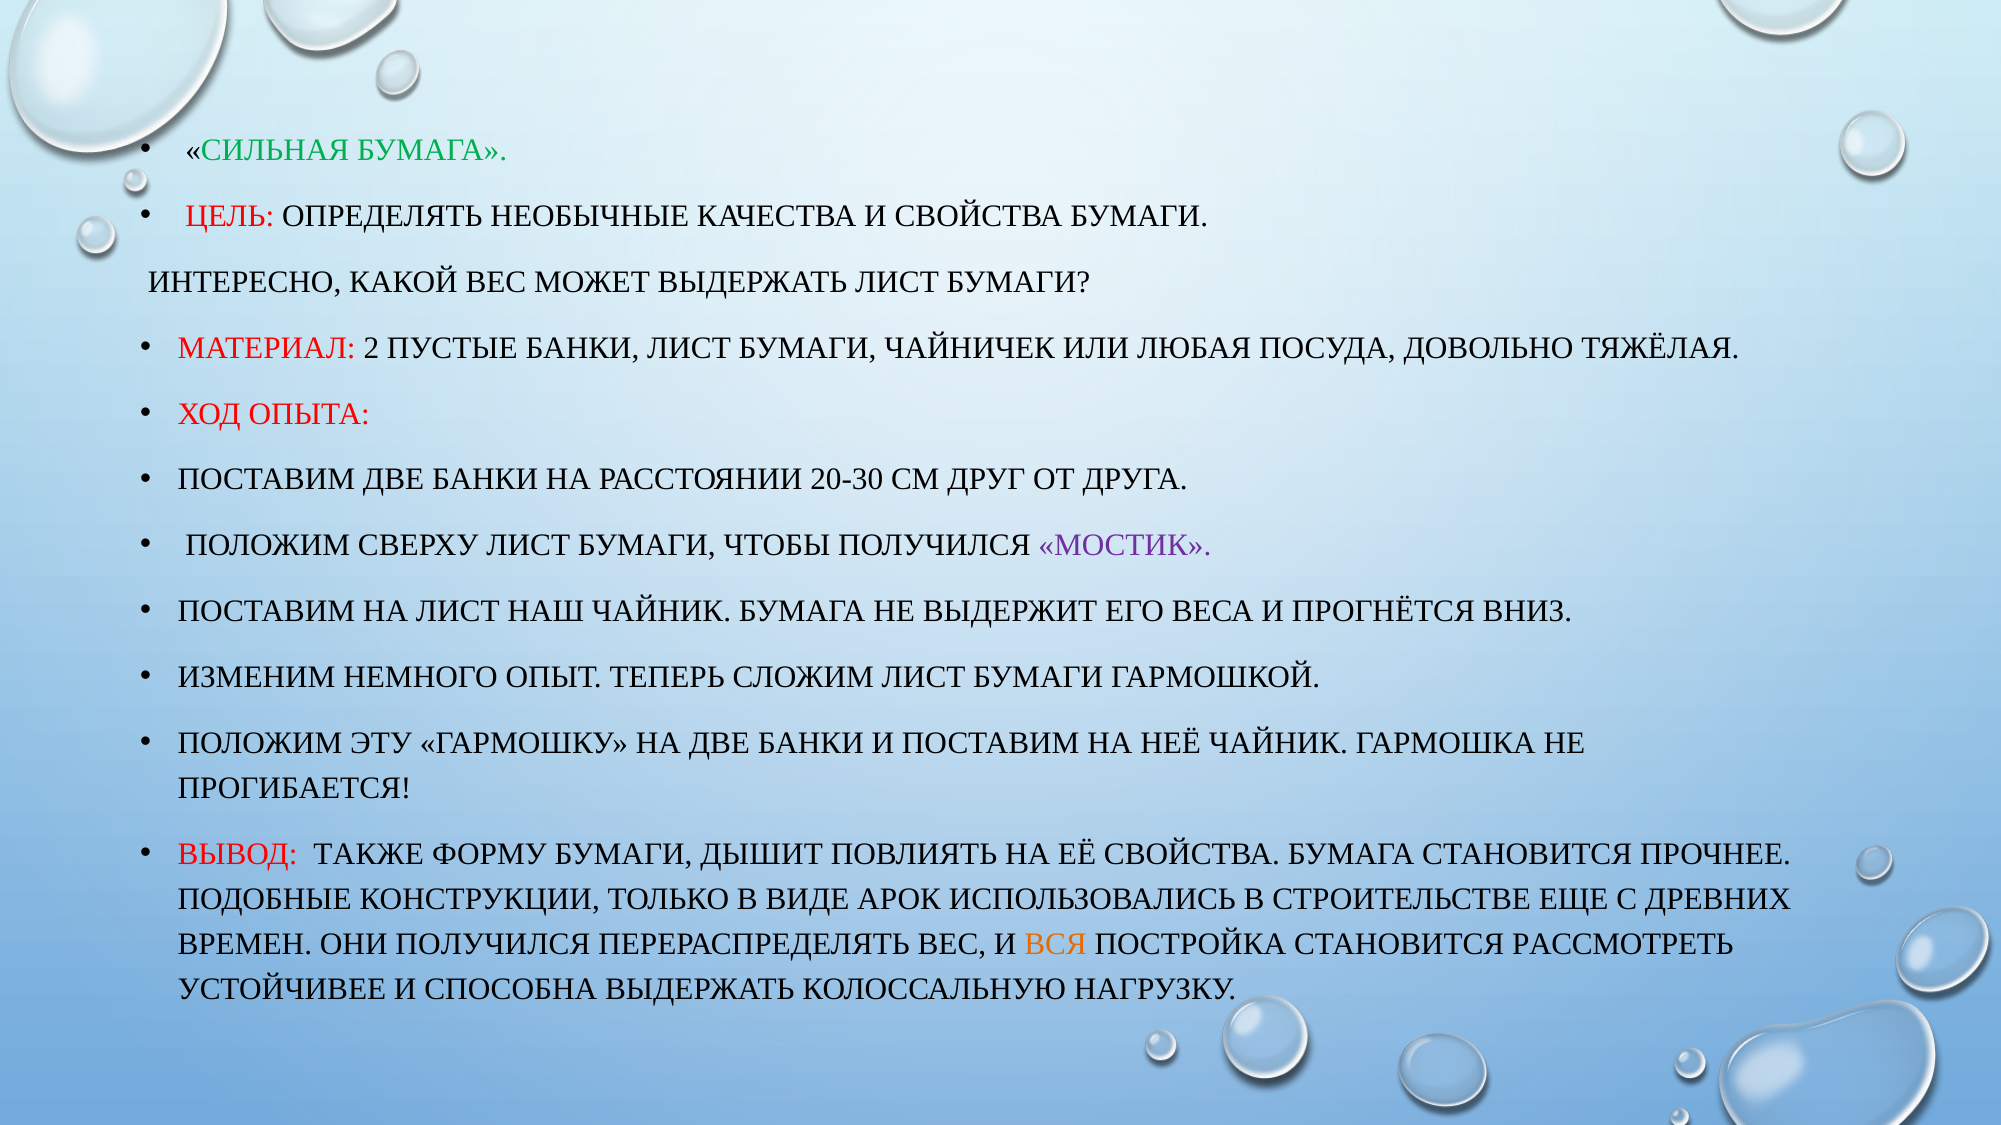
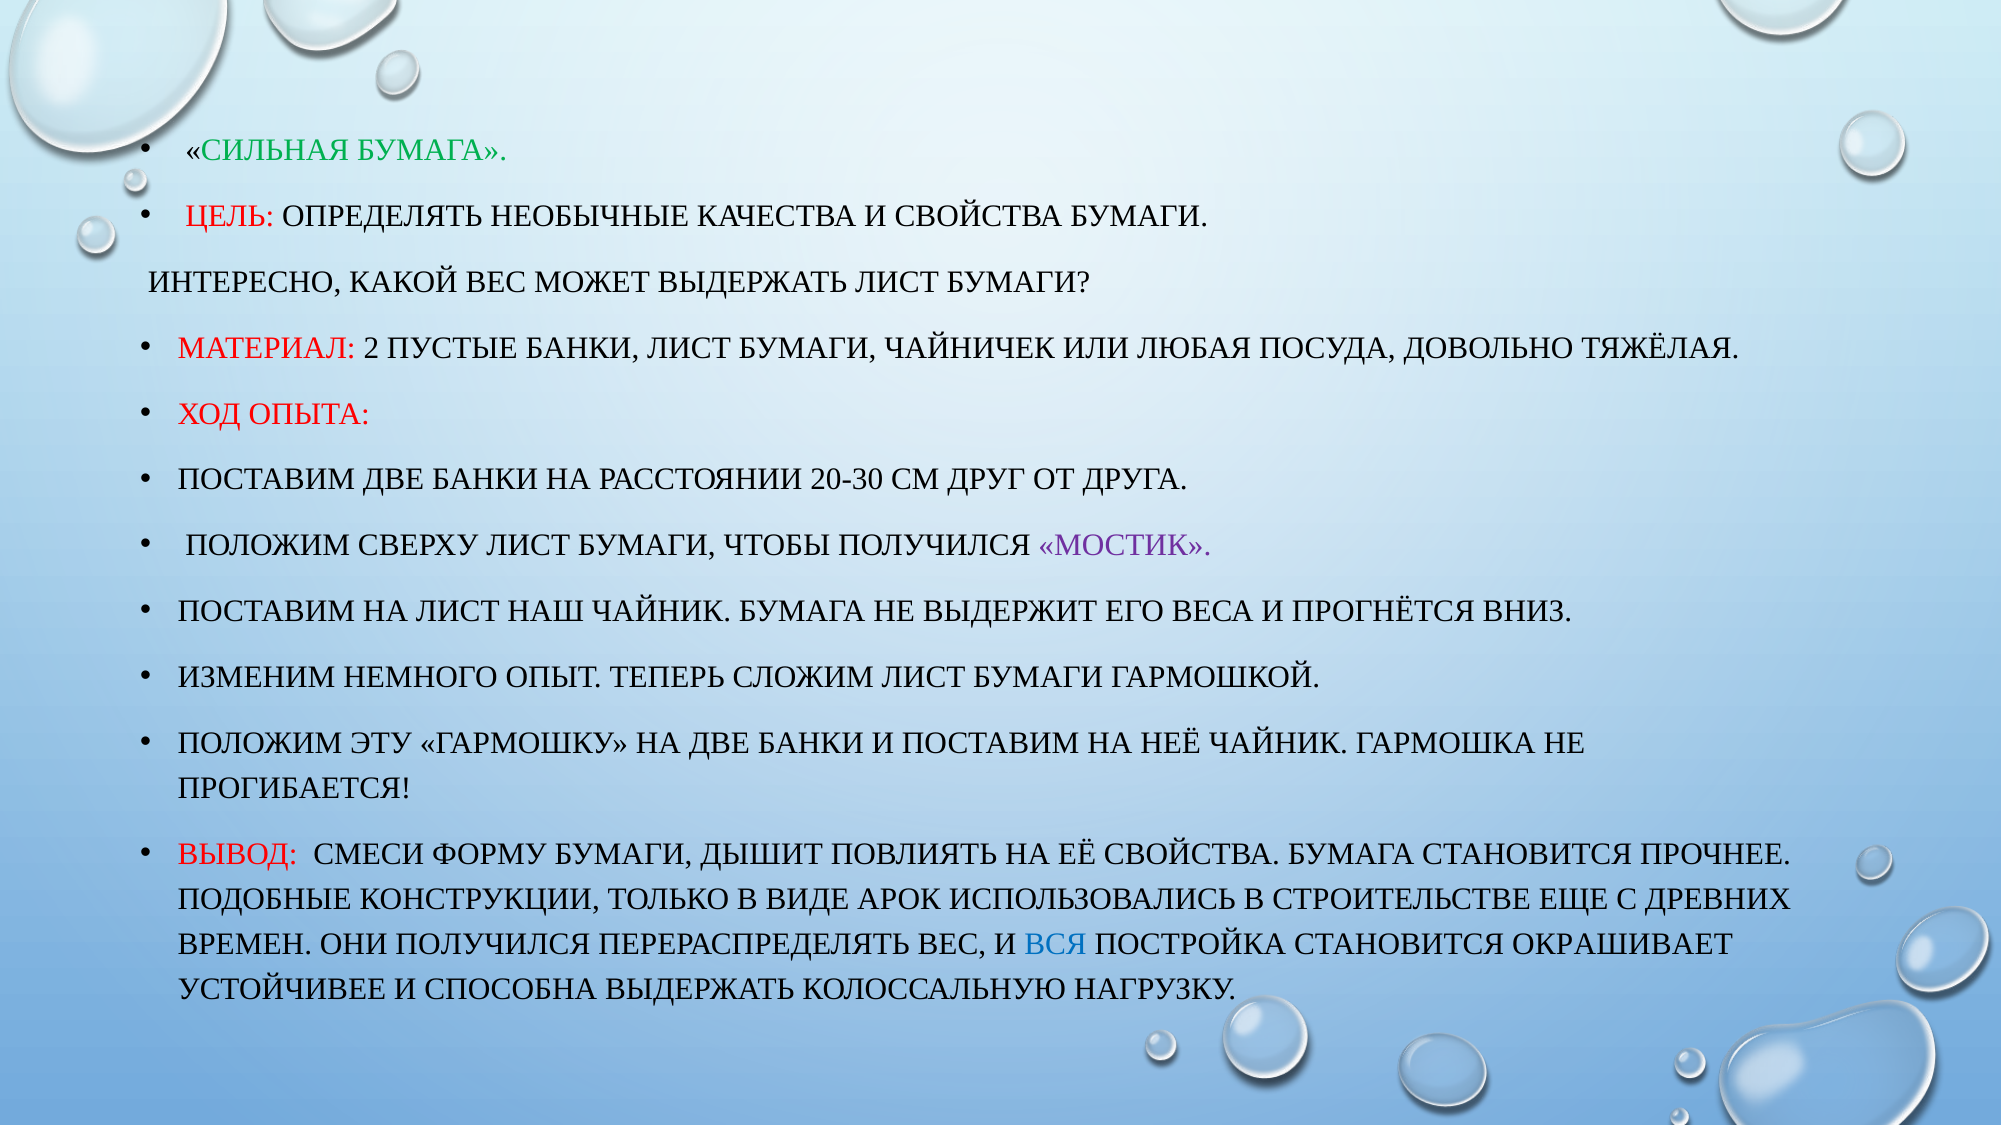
ТАКЖЕ: ТАКЖЕ -> СМЕСИ (369, 854)
ВСЯ colour: orange -> blue (1056, 944)
РАССМОТРЕТЬ: РАССМОТРЕТЬ -> ОКРАШИВАЕТ (1623, 944)
